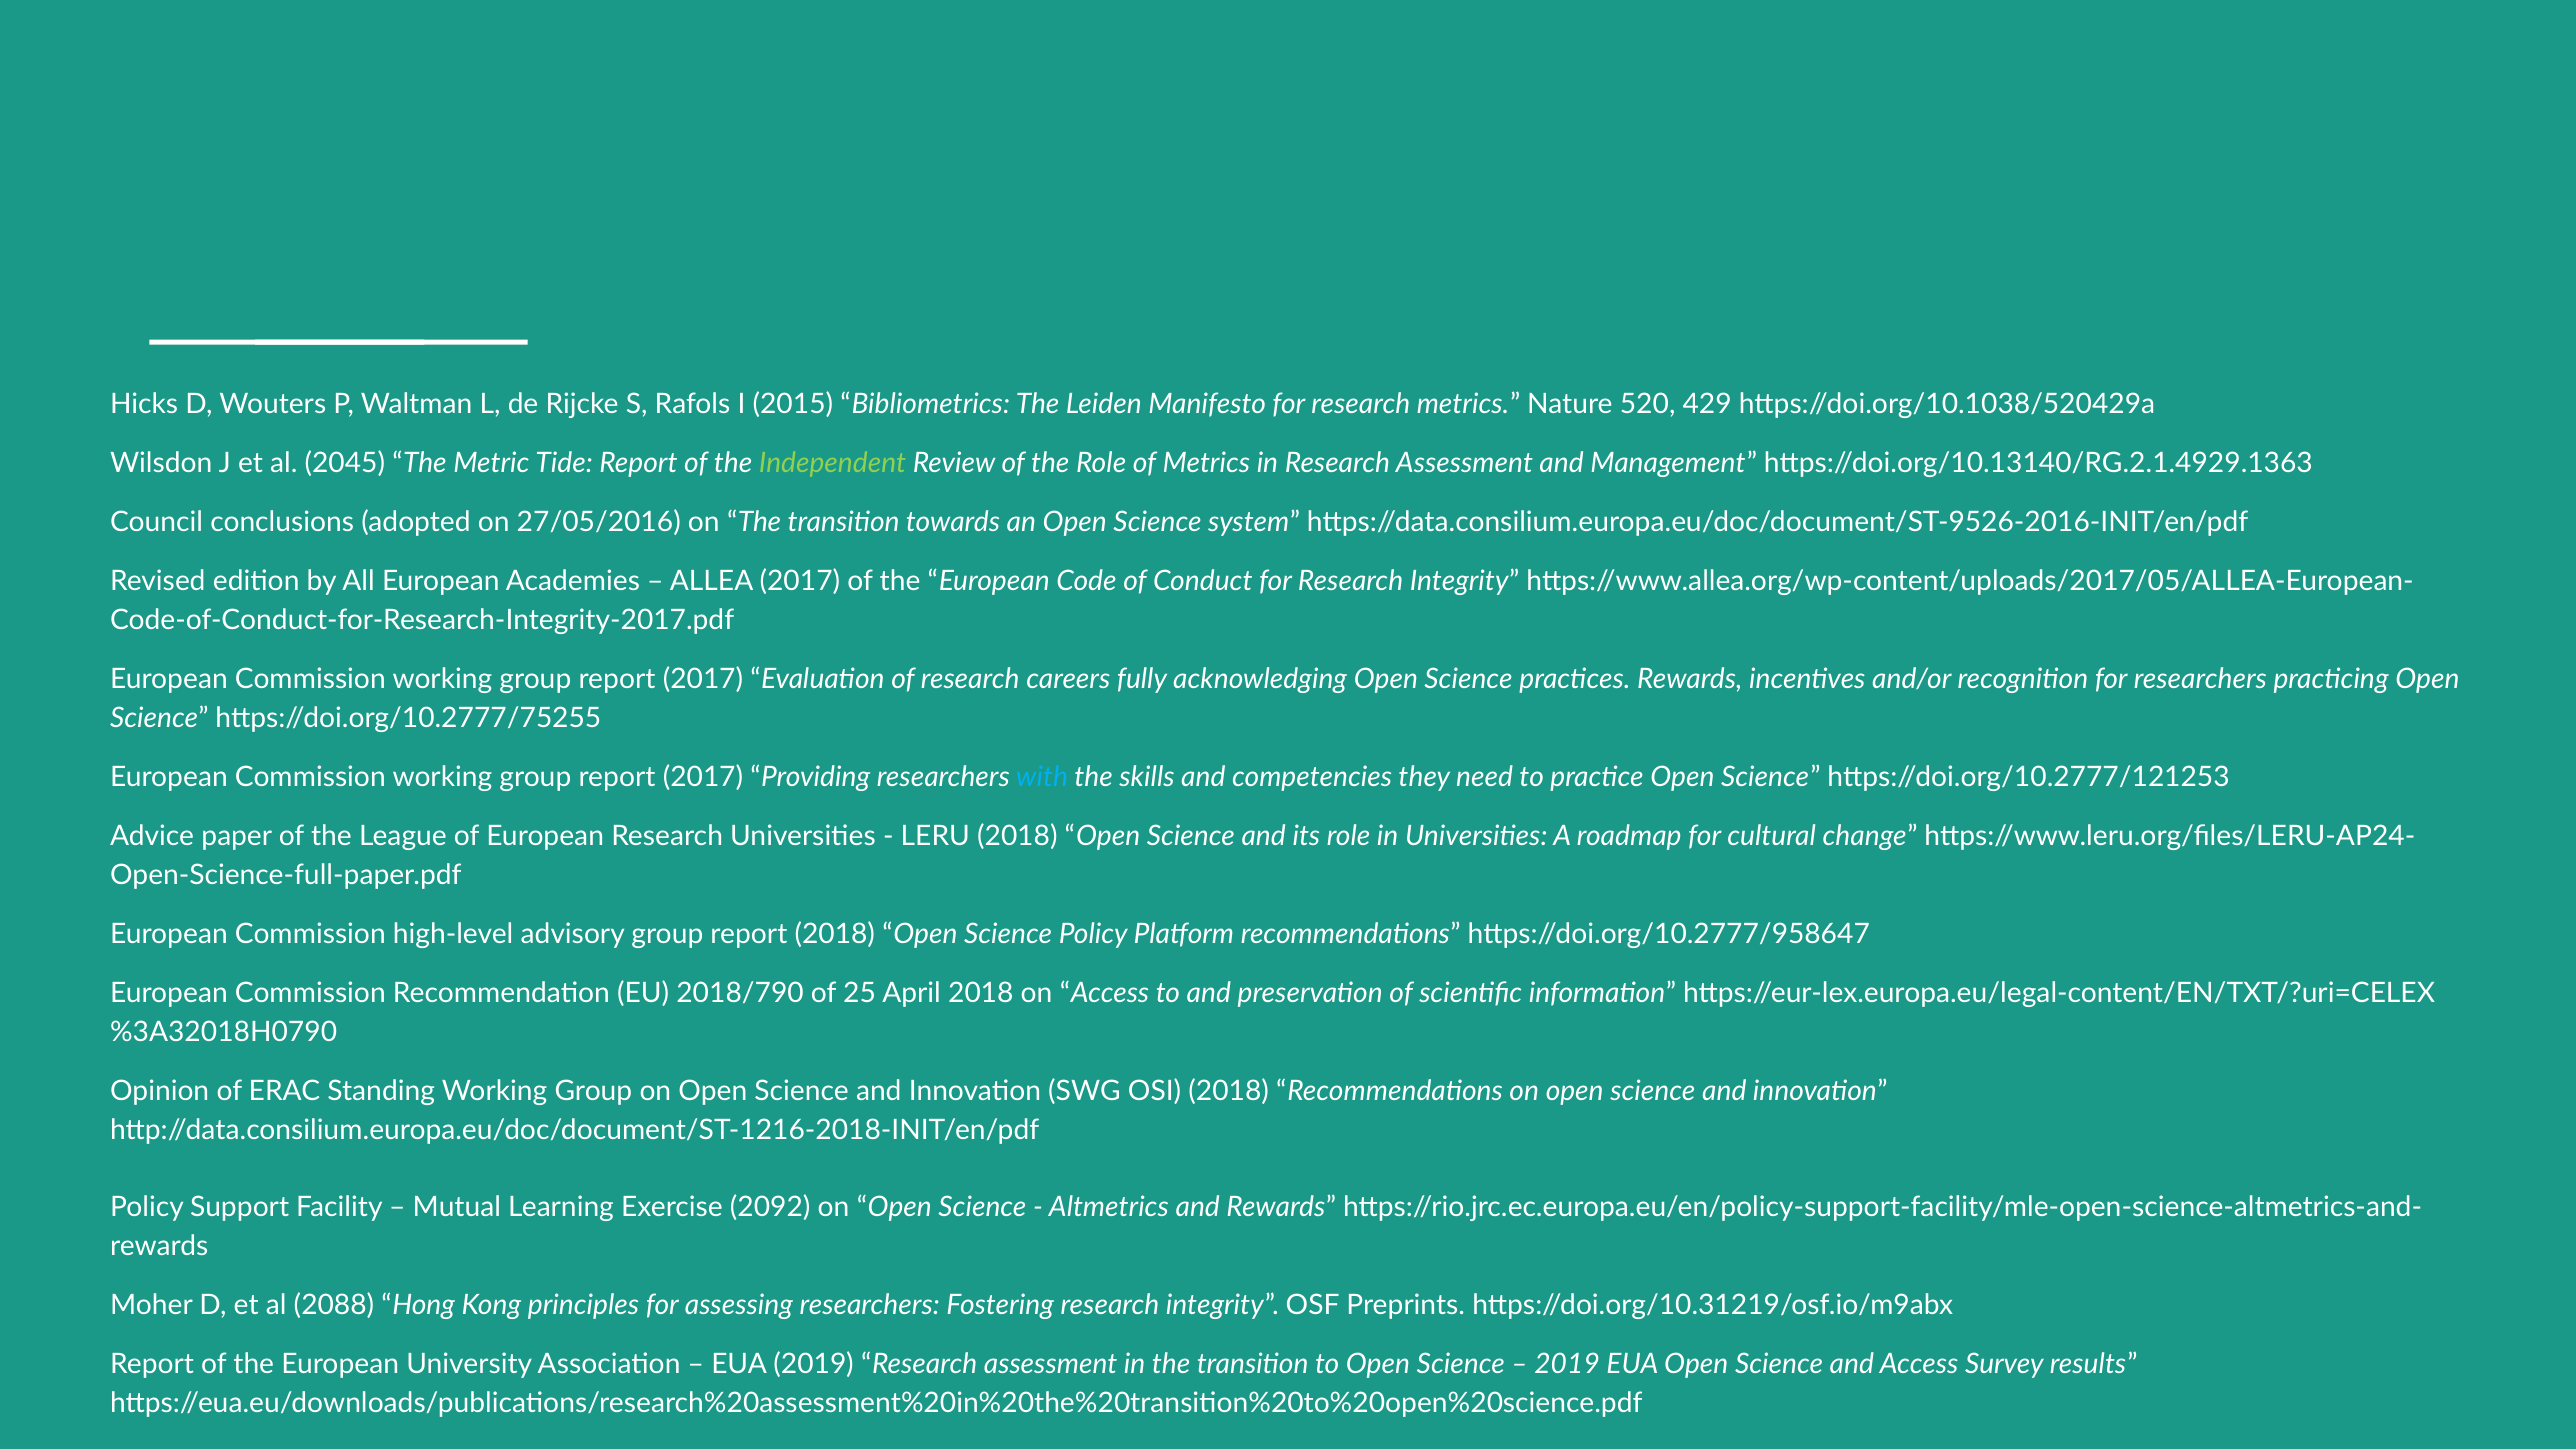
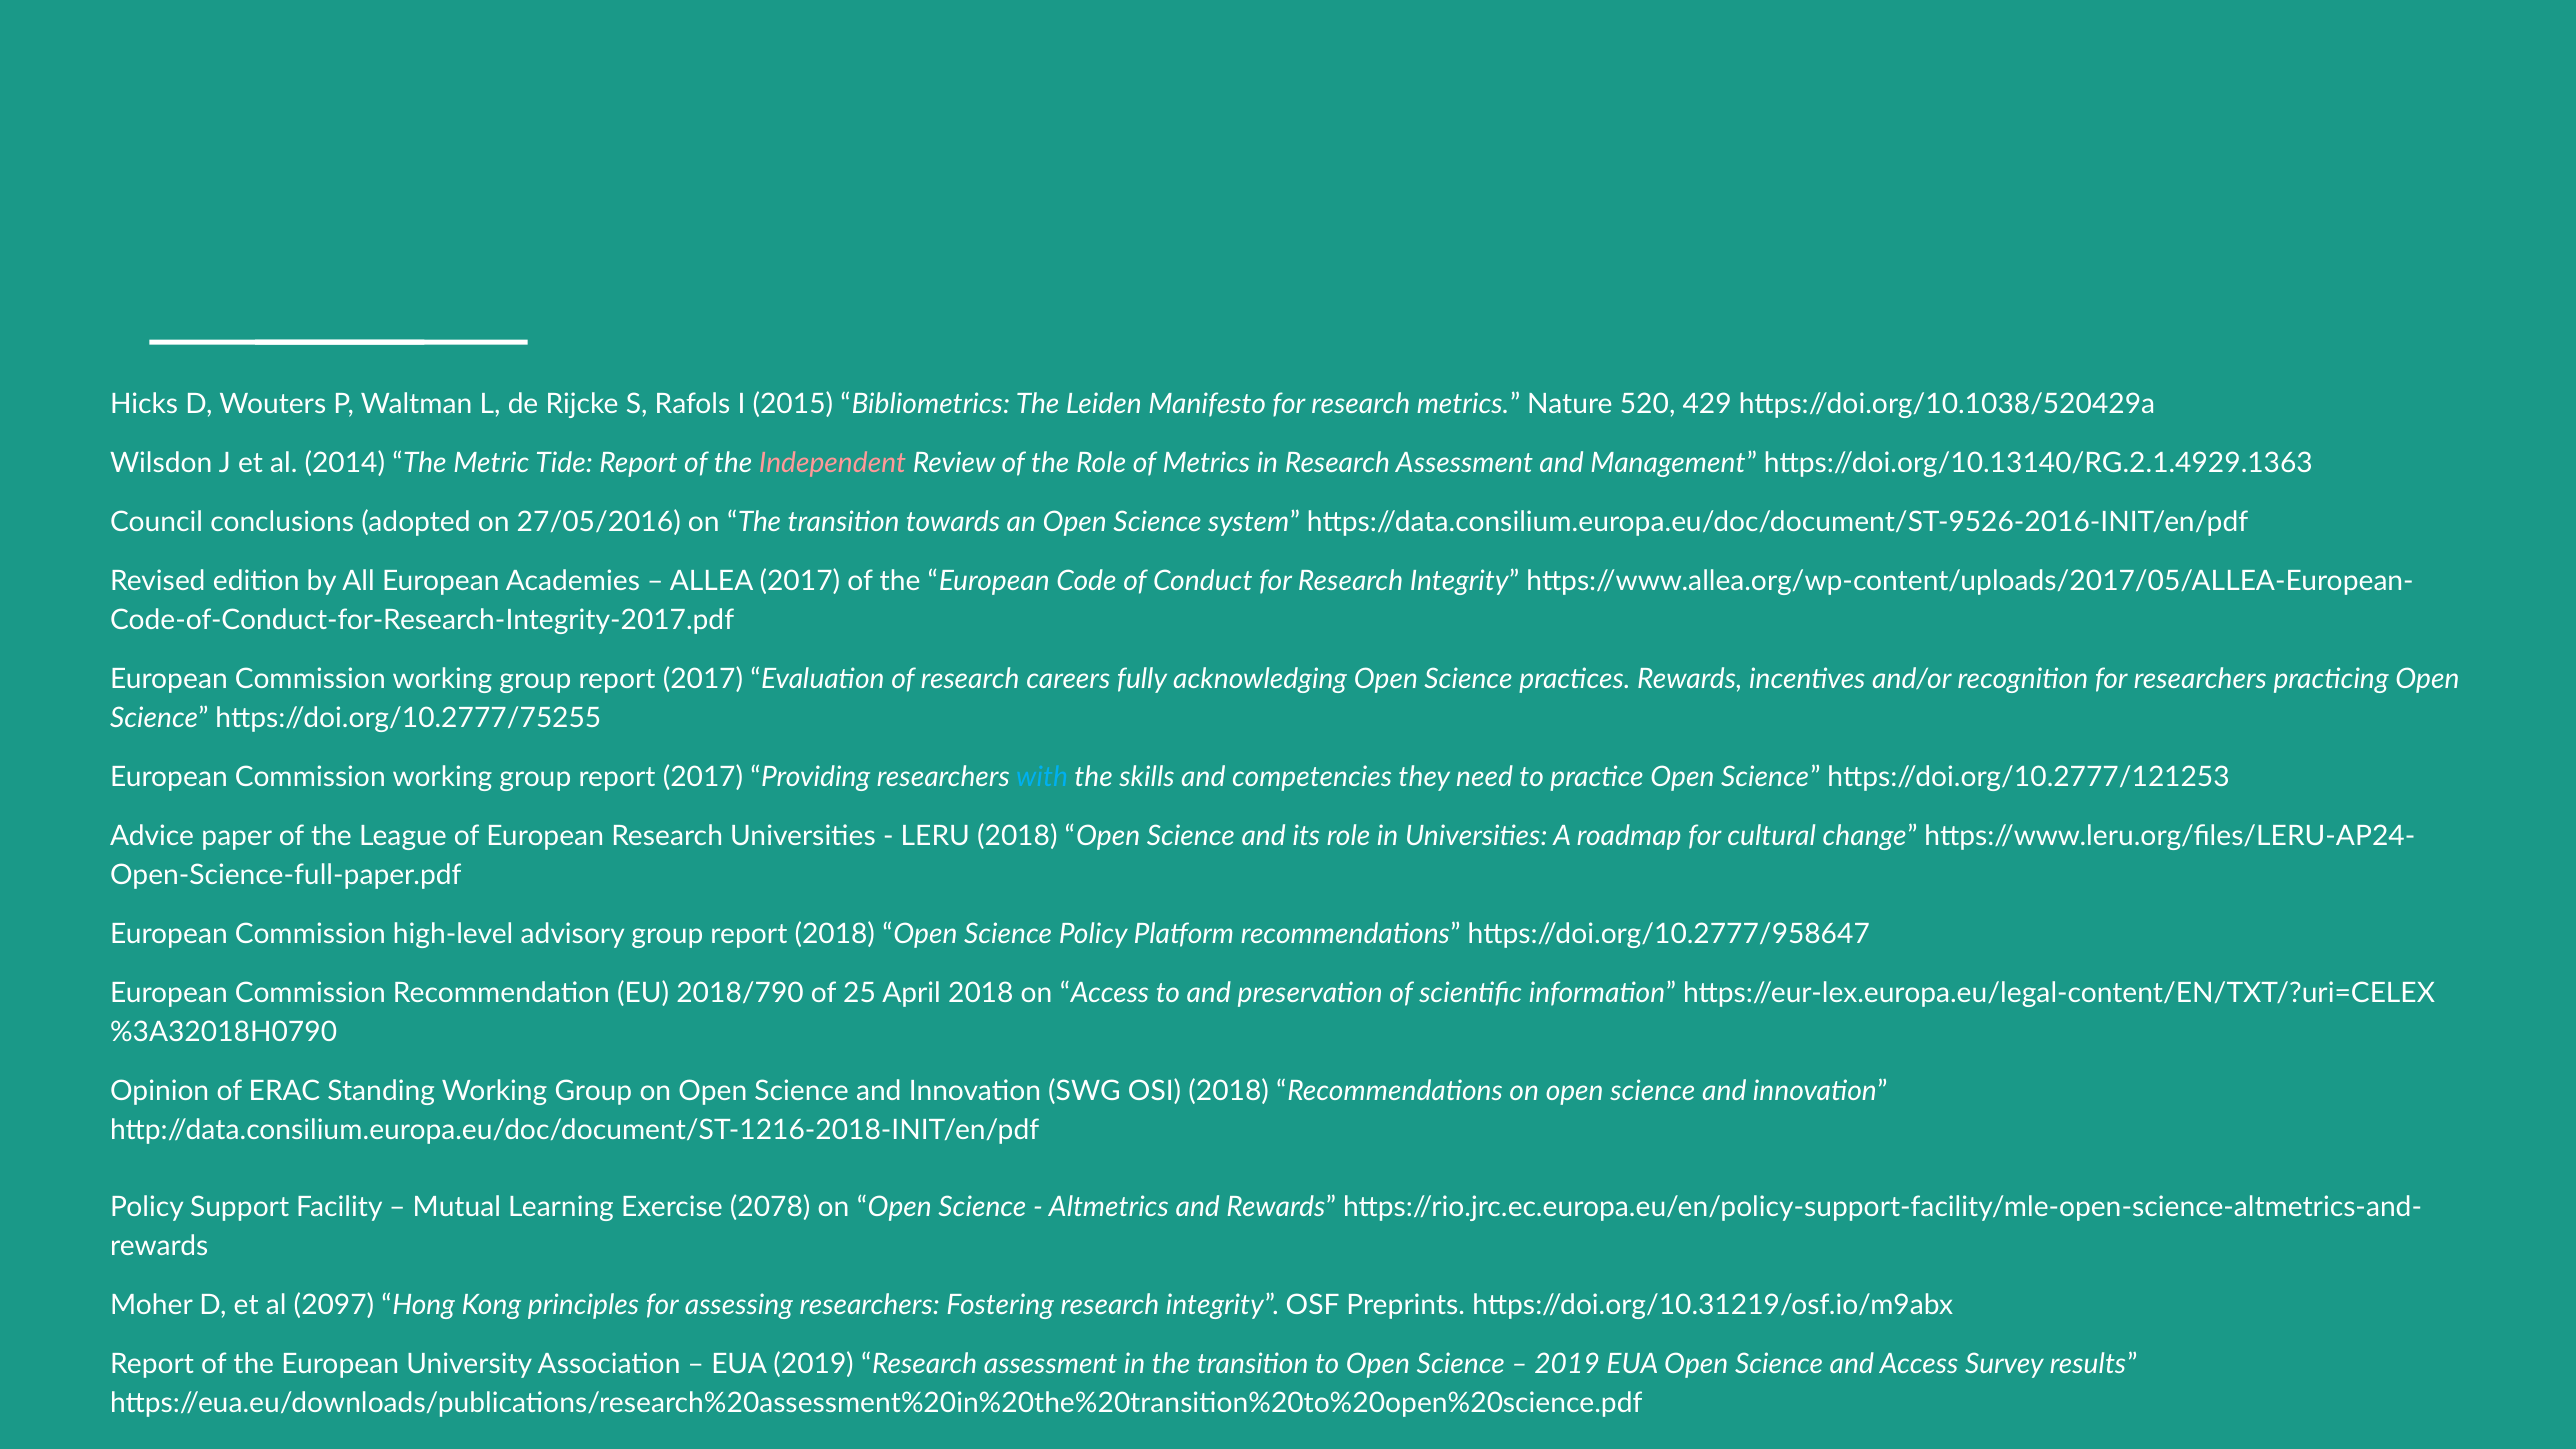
2045: 2045 -> 2014 (345, 464)
Independent colour: light green -> pink (832, 464)
2092: 2092 -> 2078 (770, 1207)
2088: 2088 -> 2097 (334, 1305)
